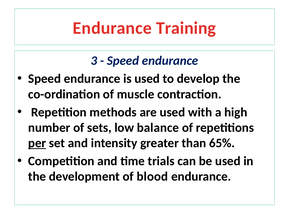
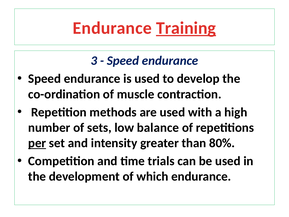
Training underline: none -> present (186, 28)
65%: 65% -> 80% (222, 143)
blood: blood -> which (152, 176)
